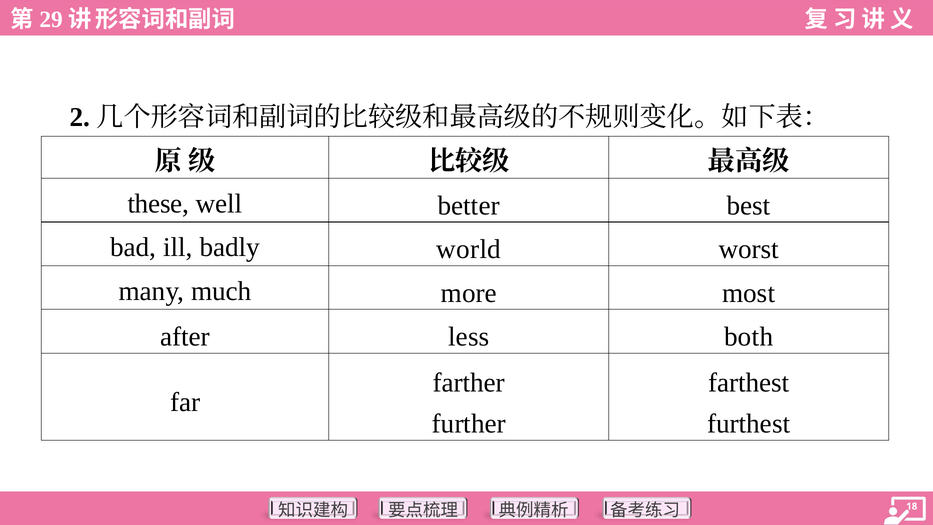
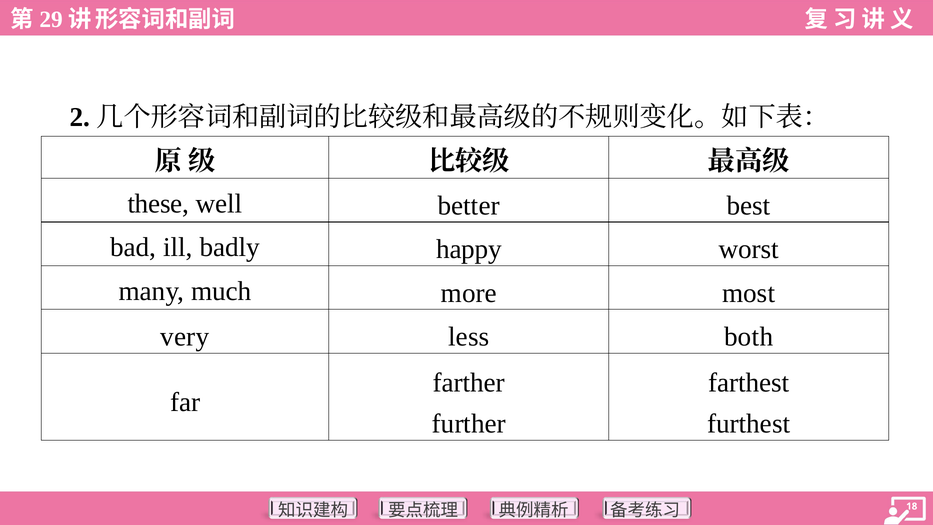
world: world -> happy (469, 249)
after: after -> very (185, 337)
